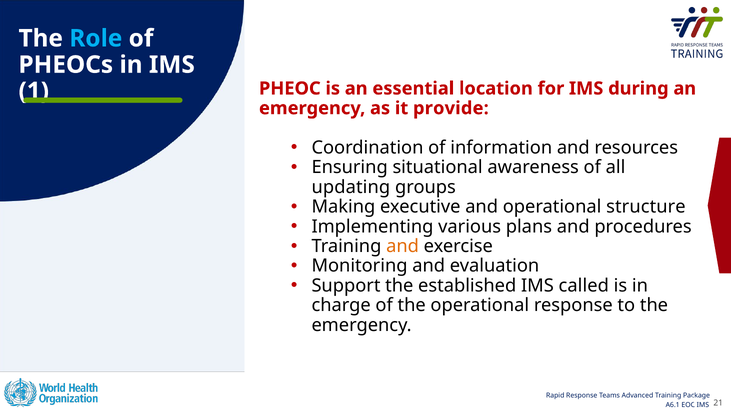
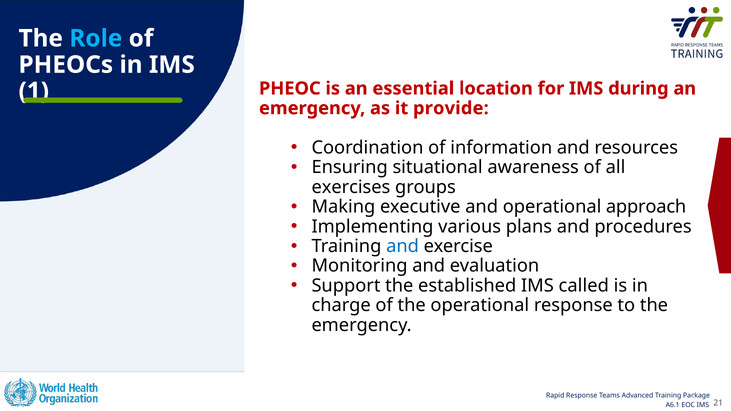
updating: updating -> exercises (351, 187)
structure: structure -> approach (646, 207)
and colour: orange -> blue (403, 246)
